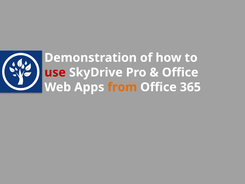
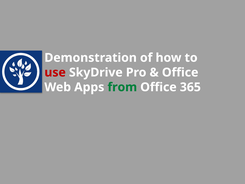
from colour: orange -> green (122, 87)
